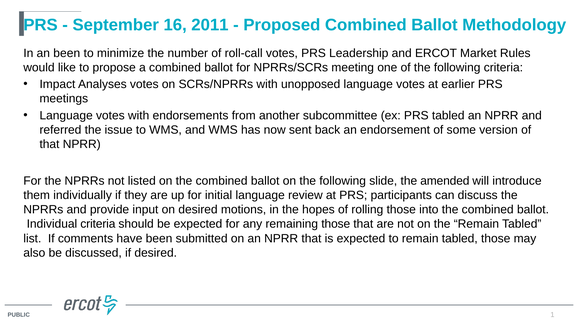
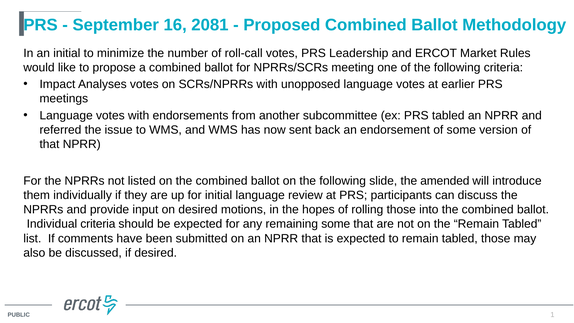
2011: 2011 -> 2081 (210, 25)
an been: been -> initial (67, 53)
remaining those: those -> some (336, 224)
